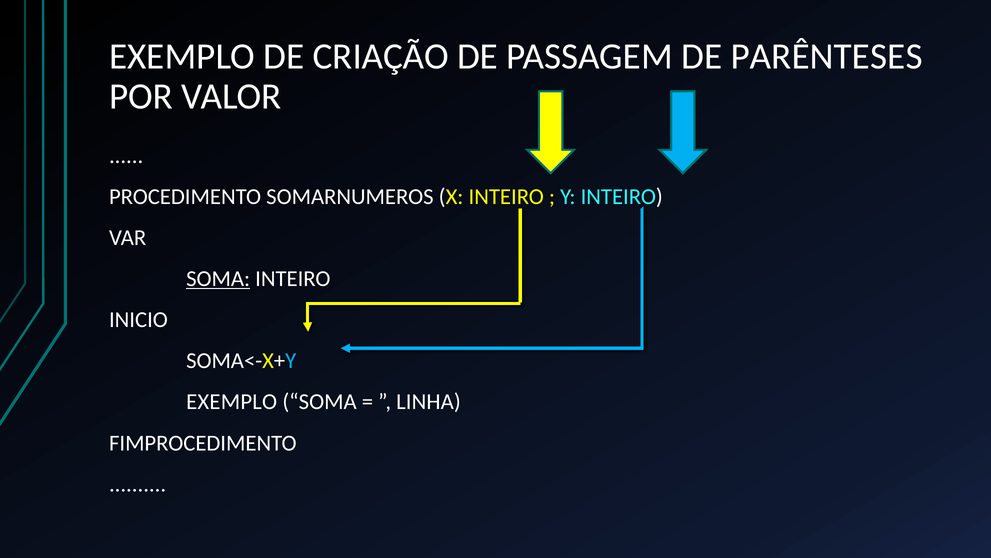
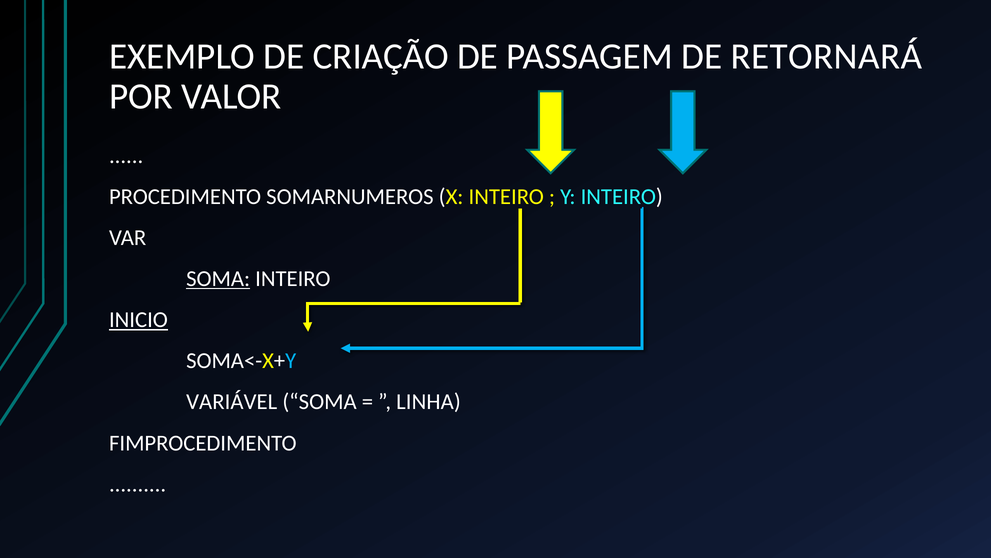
PARÊNTESES: PARÊNTESES -> RETORNARÁ (826, 56)
INICIO underline: none -> present (138, 320)
EXEMPLO: EXEMPLO -> VARIÁVEL (232, 402)
